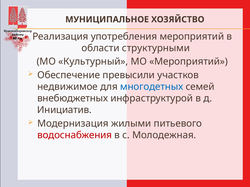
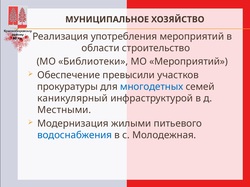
структурными: структурными -> строительство (156, 48)
Культурный: Культурный -> Библиотеки (93, 62)
недвижимое: недвижимое -> прокуратуры (68, 87)
внебюджетных: внебюджетных -> каникулярный (73, 99)
Инициатив: Инициатив -> Местными (64, 110)
водоснабжения colour: red -> blue (75, 136)
